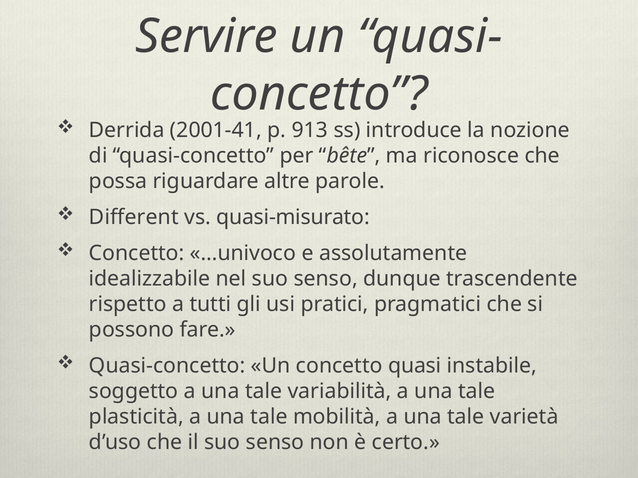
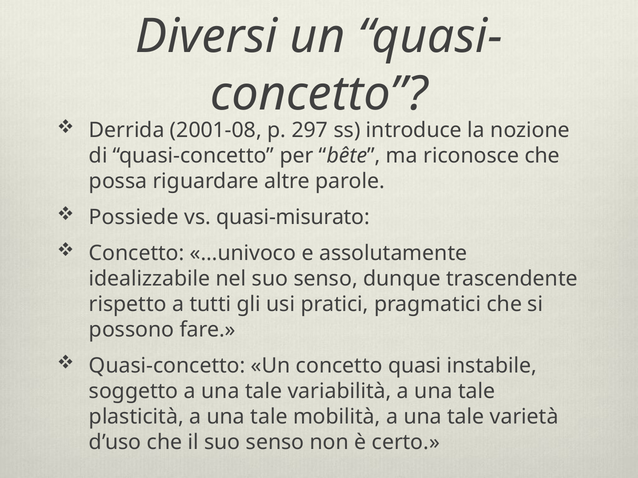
Servire: Servire -> Diversi (206, 36)
2001-41: 2001-41 -> 2001-08 (216, 130)
913: 913 -> 297 (310, 130)
Different: Different -> Possiede (134, 217)
